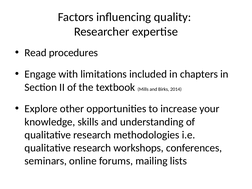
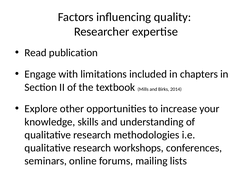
procedures: procedures -> publication (73, 53)
